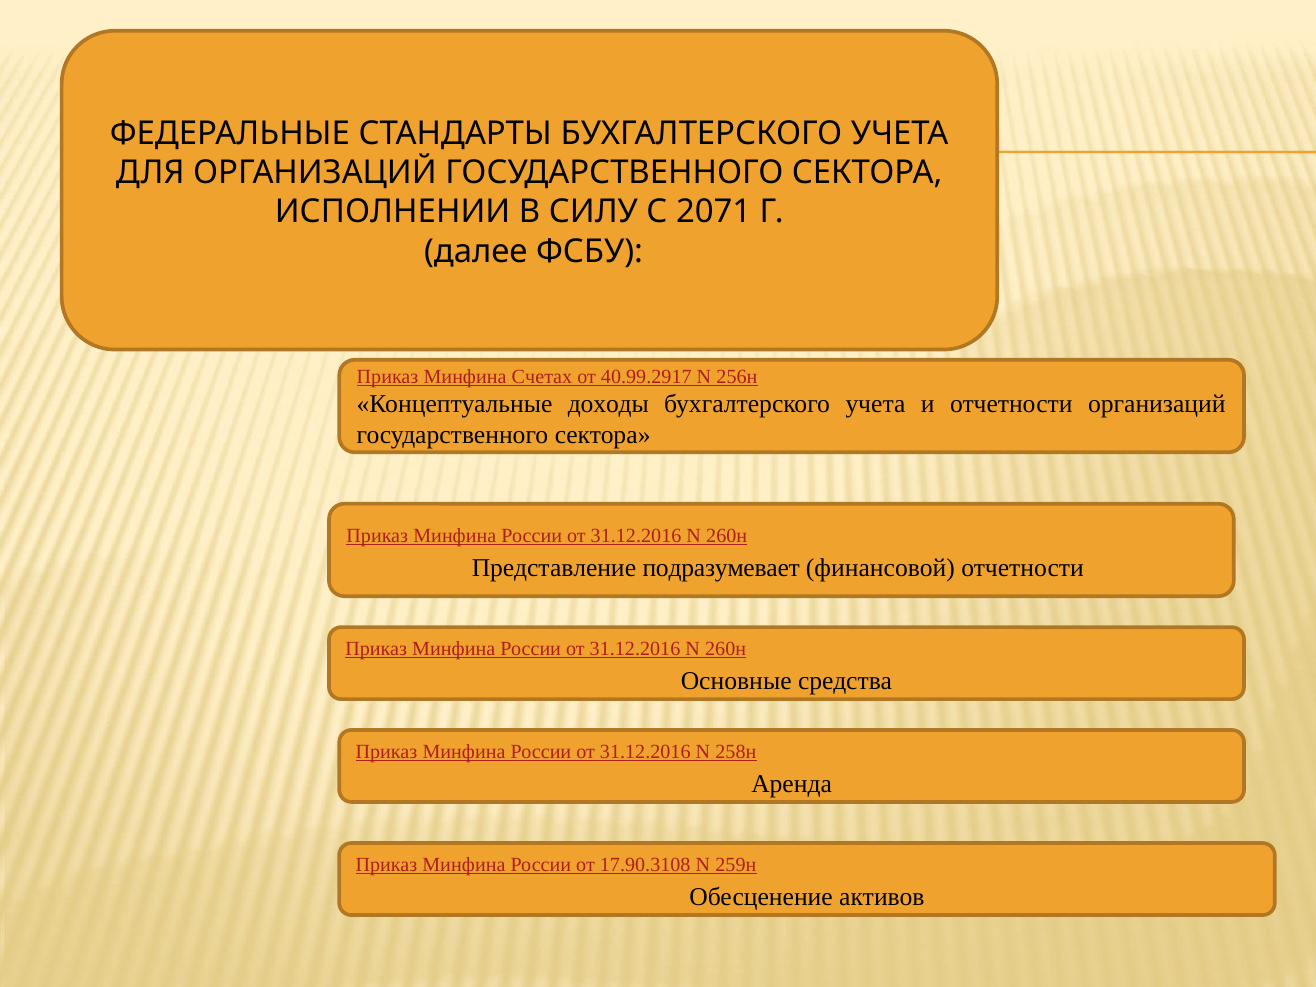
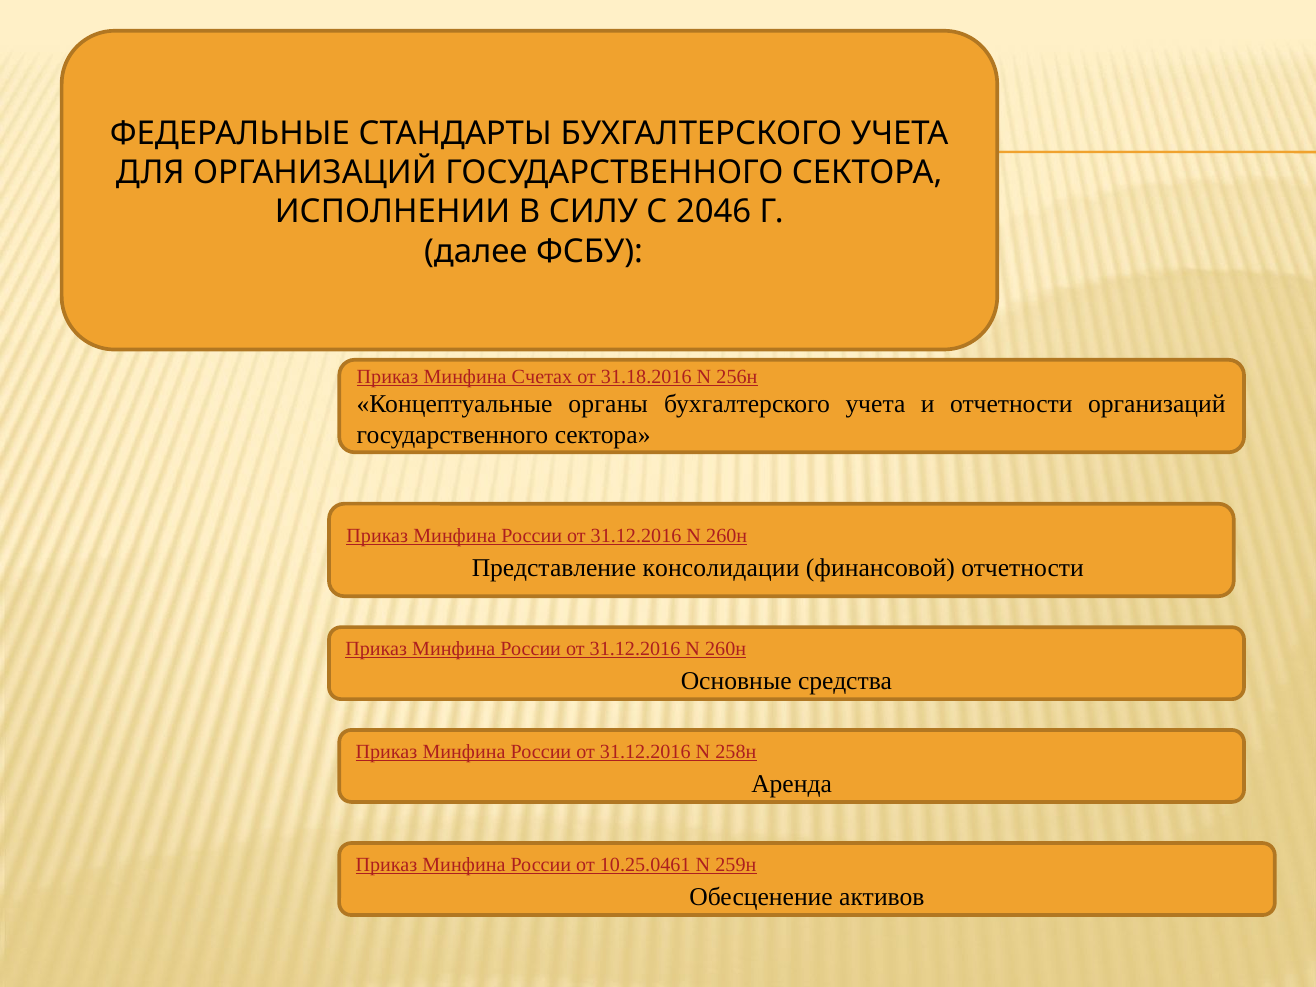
2071: 2071 -> 2046 (714, 212)
40.99.2917: 40.99.2917 -> 31.18.2016 (646, 377)
доходы: доходы -> органы (608, 404)
подразумевает: подразумевает -> консолидации (721, 568)
17.90.3108: 17.90.3108 -> 10.25.0461 (645, 865)
